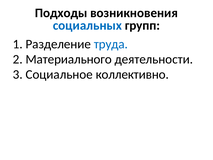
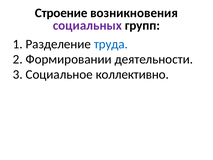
Подходы: Подходы -> Строение (61, 13)
социальных colour: blue -> purple (87, 25)
Материального: Материального -> Формировании (69, 59)
